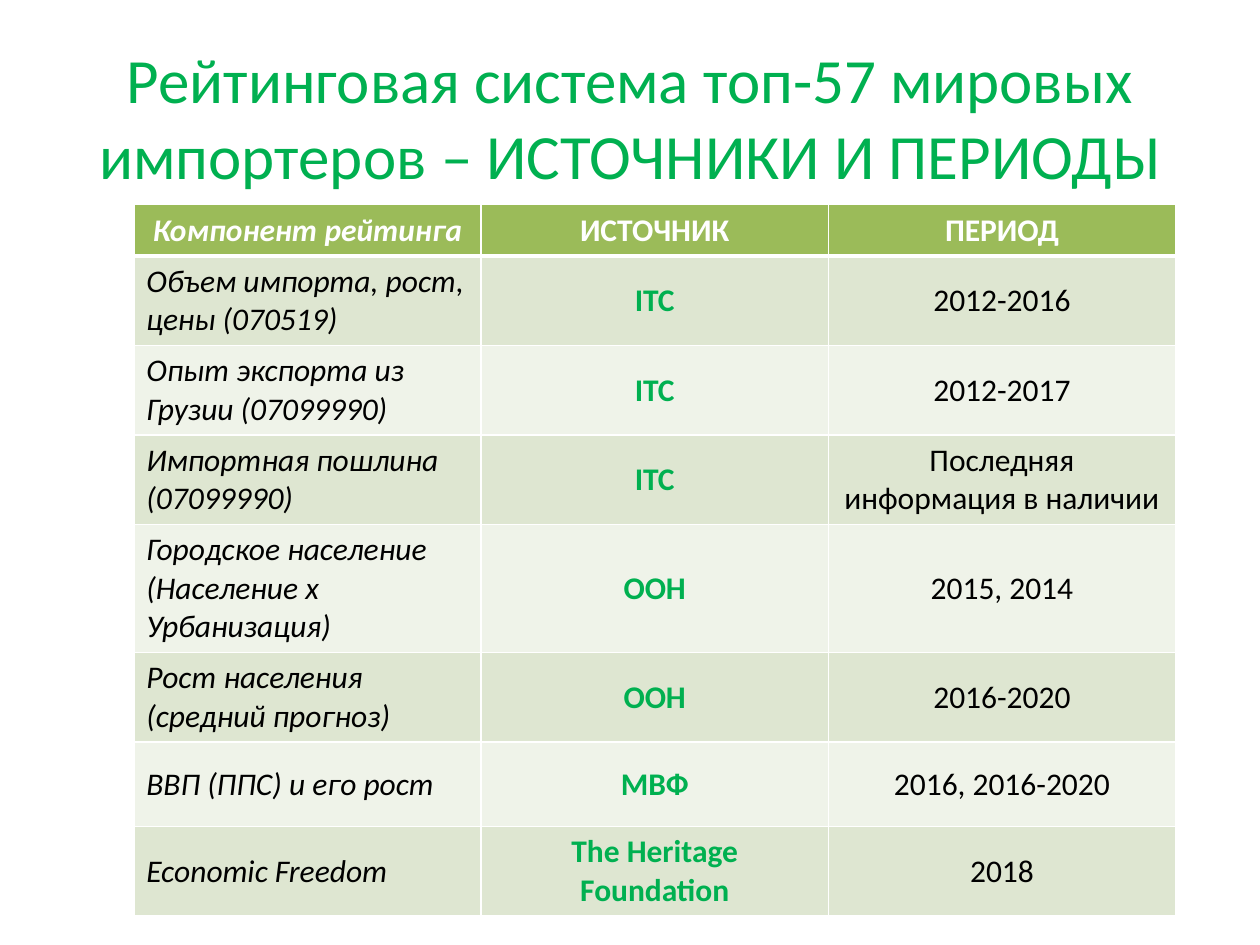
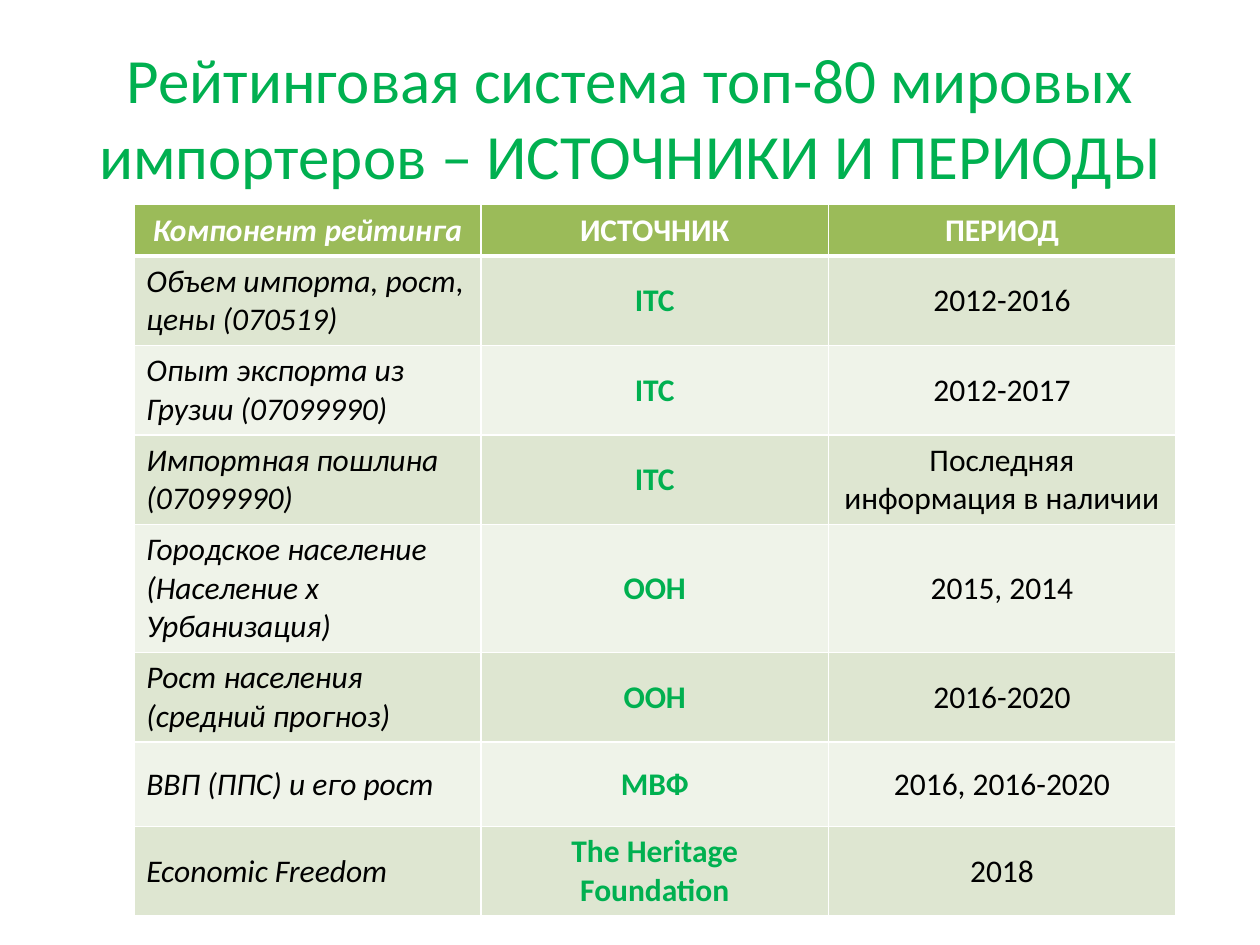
топ-57: топ-57 -> топ-80 (790, 83)
